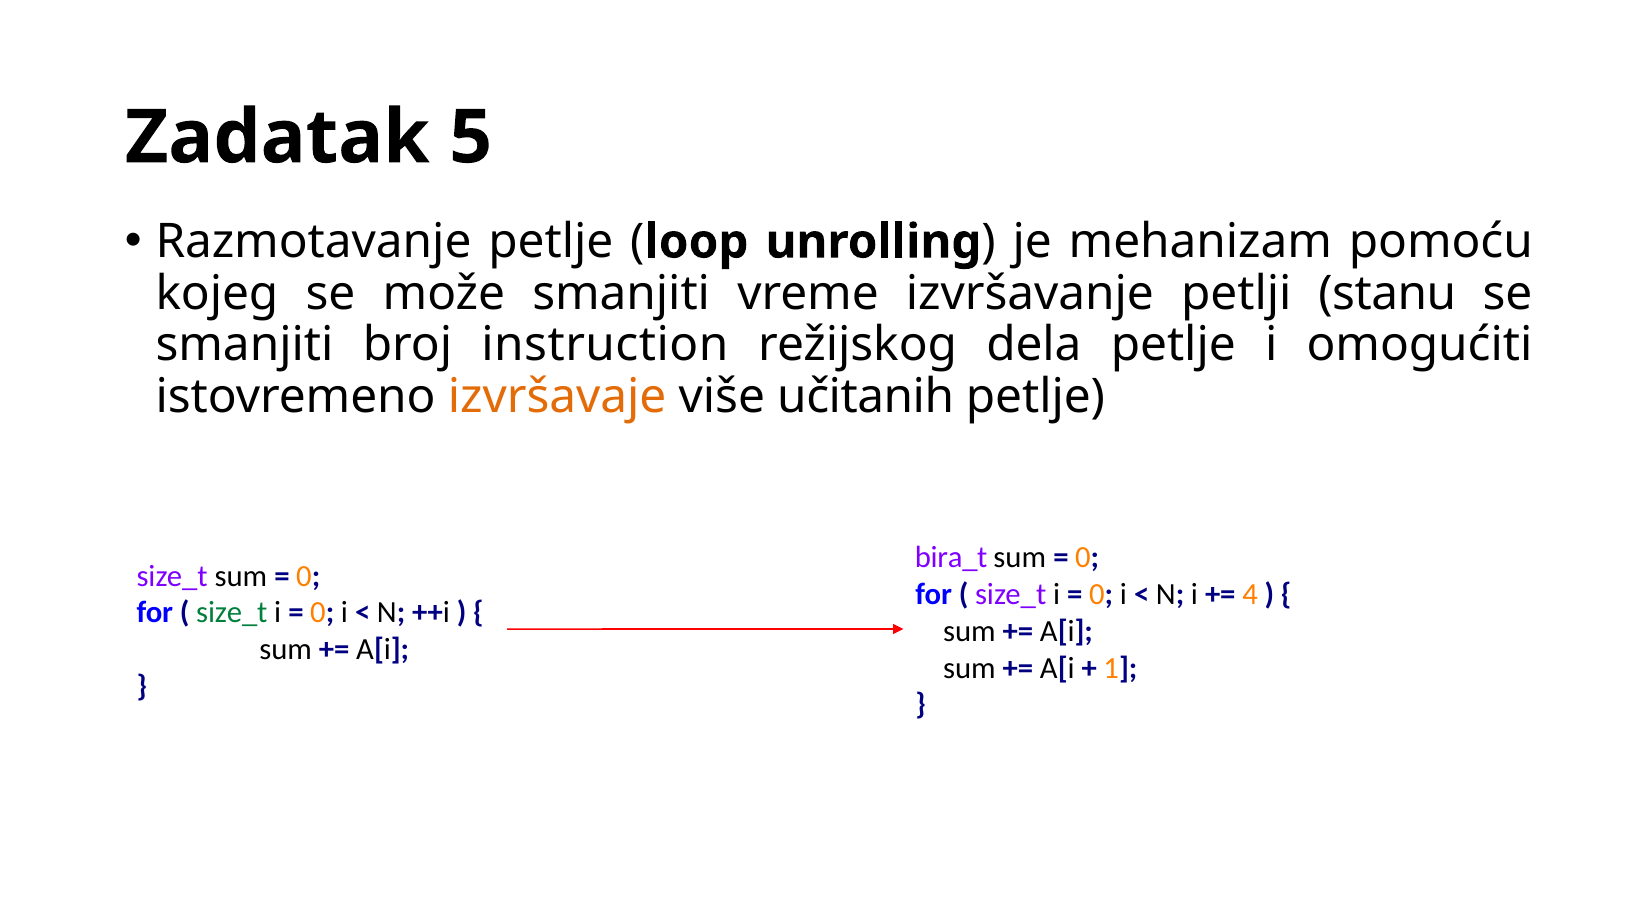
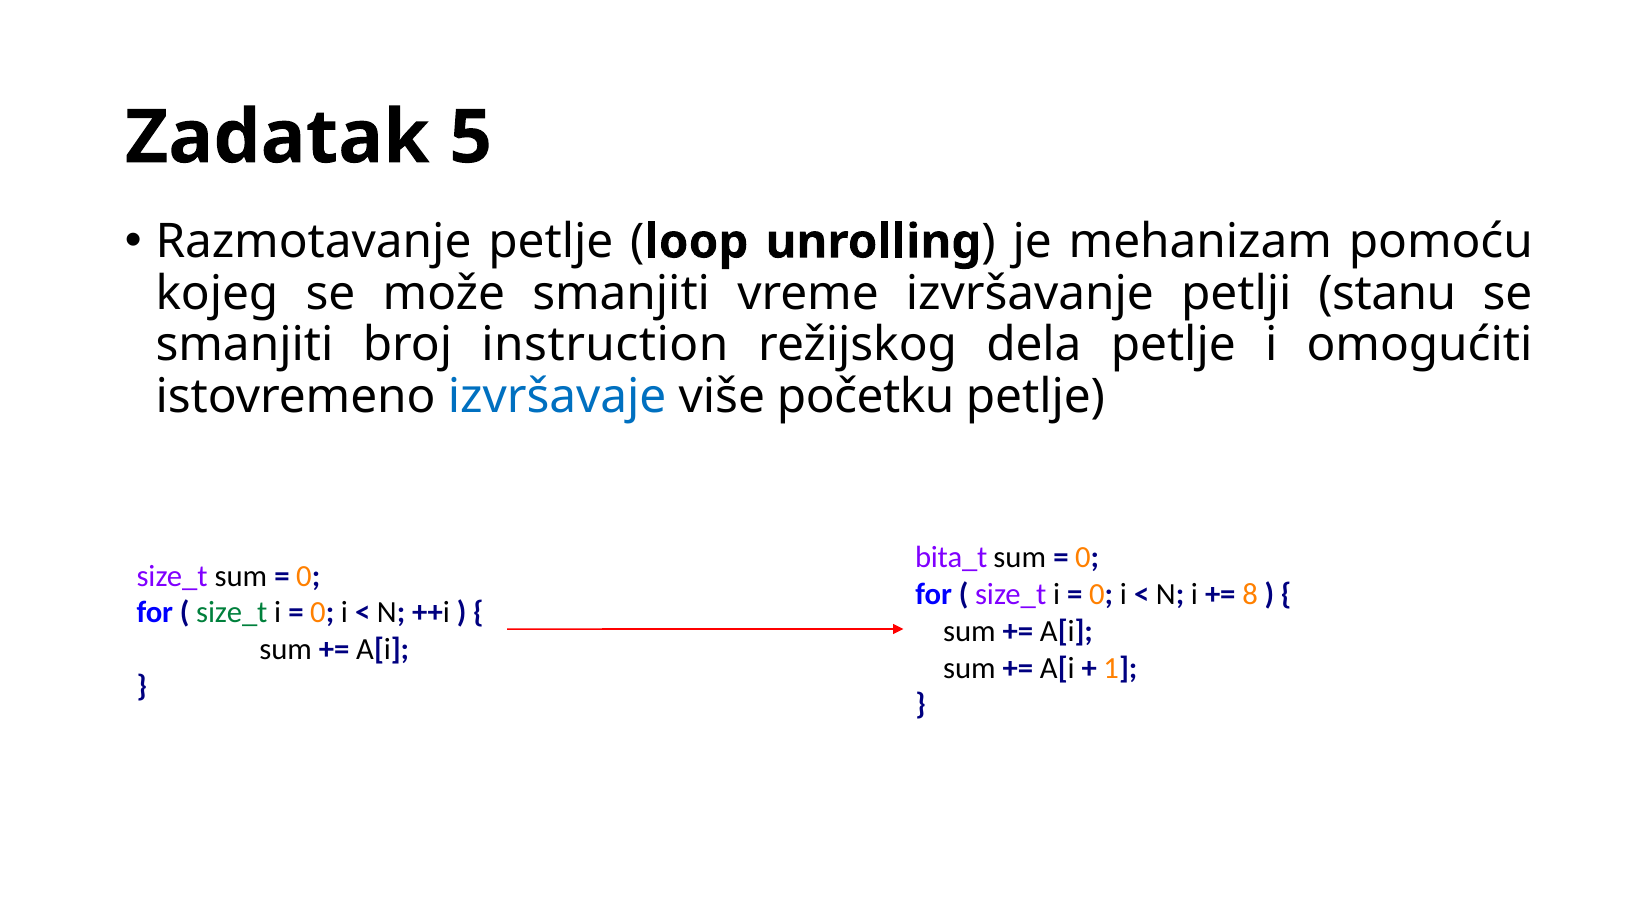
izvršavaje colour: orange -> blue (557, 396)
učitanih: učitanih -> početku (866, 396)
bira_t: bira_t -> bita_t (951, 558)
4: 4 -> 8 (1250, 595)
